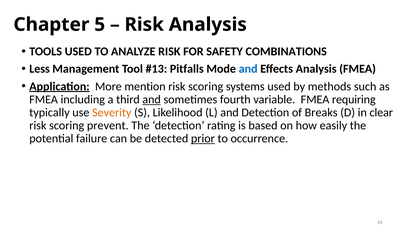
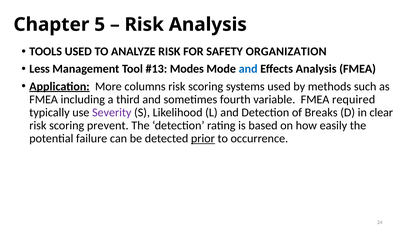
COMBINATIONS: COMBINATIONS -> ORGANIZATION (286, 52)
Pitfalls: Pitfalls -> Modes (187, 69)
mention: mention -> columns (145, 86)
and underline: present -> none (152, 99)
requiring: requiring -> required (354, 99)
Severity colour: orange -> purple (112, 112)
